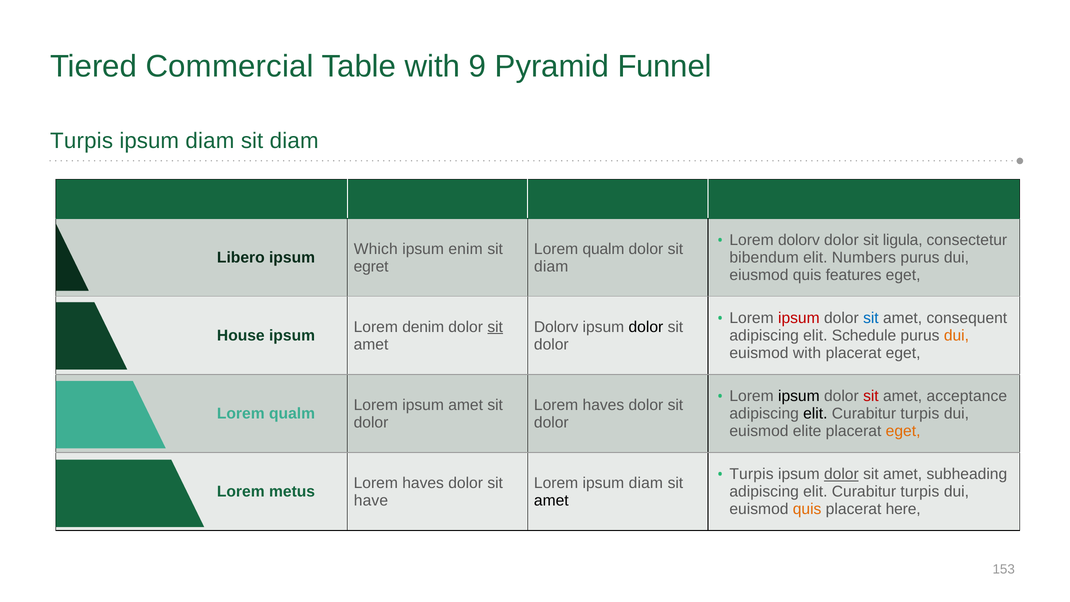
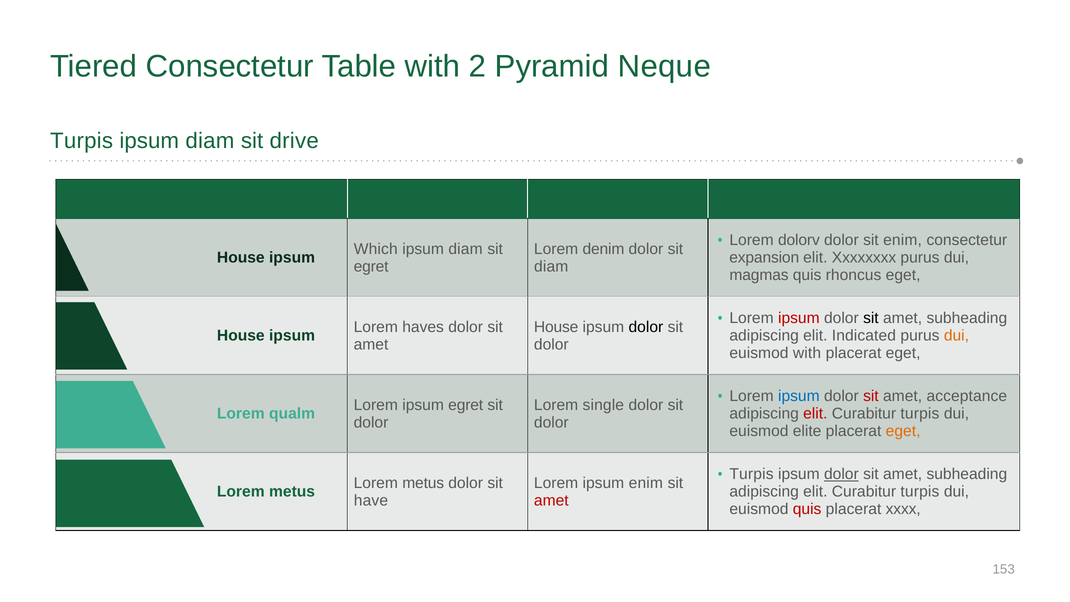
Tiered Commercial: Commercial -> Consectetur (230, 66)
9: 9 -> 2 (478, 66)
Funnel: Funnel -> Neque (664, 66)
diam: diam -> drive (294, 141)
sit ligula: ligula -> enim (903, 240)
enim: enim -> diam (466, 249)
qualm: qualm -> denim (603, 249)
Libero: Libero -> House (241, 258)
bibendum: bibendum -> expansion (764, 258)
Numbers: Numbers -> Xxxxxxxx (864, 258)
eiusmod: eiusmod -> magmas (759, 275)
features: features -> rhoncus (854, 275)
sit colour: blue -> black (871, 318)
consequent: consequent -> subheading (967, 318)
denim: denim -> haves (423, 327)
sit underline: present -> none (495, 327)
Dolorv: Dolorv -> House (556, 327)
Schedule: Schedule -> Indicated (864, 336)
ipsum colour: black -> blue (799, 396)
ipsum amet: amet -> egret (466, 405)
haves: haves -> single (603, 405)
elit colour: black -> red (815, 414)
haves: haves -> metus (423, 483)
Lorem ipsum diam: diam -> enim (646, 483)
amet colour: black -> red (551, 500)
quis colour: orange -> red (807, 509)
here: here -> xxxx (903, 509)
